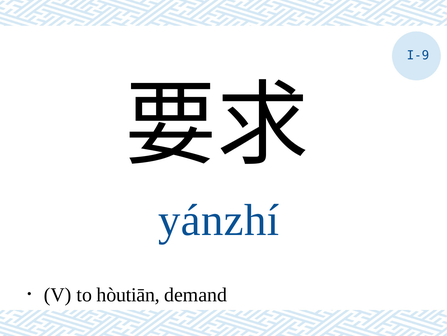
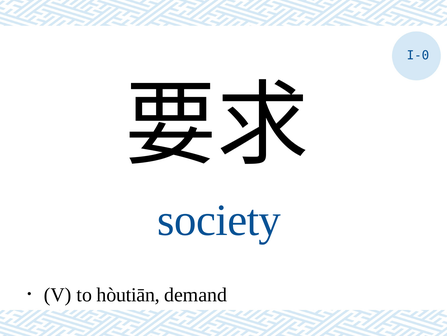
I-9: I-9 -> I-0 (418, 55)
yánzhí: yánzhí -> society (219, 220)
